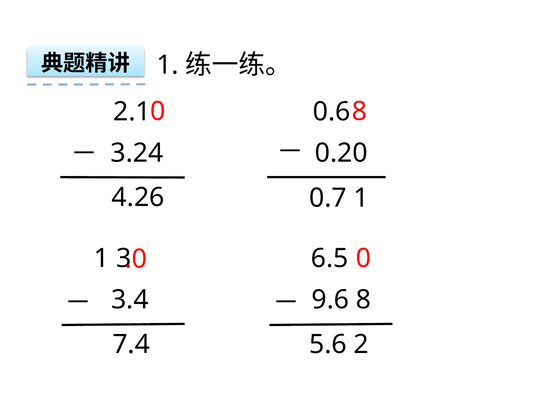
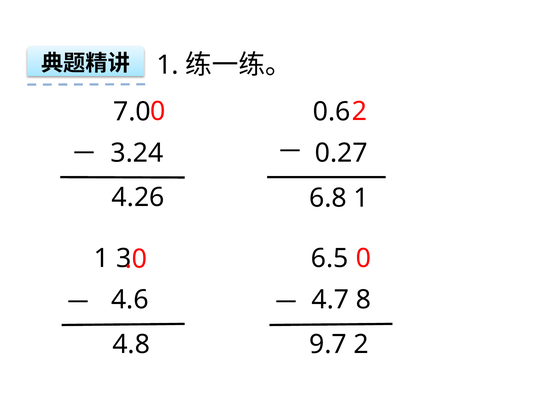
0 8: 8 -> 2 (359, 111)
2.1: 2.1 -> 7.0 (132, 112)
0.20: 0.20 -> 0.27 (341, 153)
0.7: 0.7 -> 6.8 (328, 198)
3.4: 3.4 -> 4.6 (130, 300)
9.6: 9.6 -> 4.7 (330, 300)
7.4: 7.4 -> 4.8 (131, 344)
5.6: 5.6 -> 9.7 (328, 344)
